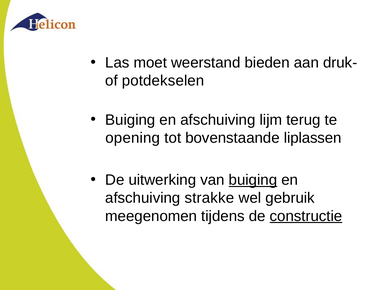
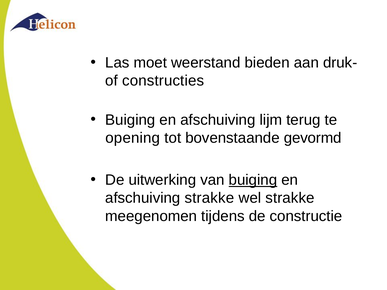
potdekselen: potdekselen -> constructies (163, 81)
liplassen: liplassen -> gevormd (313, 138)
wel gebruik: gebruik -> strakke (290, 198)
constructie underline: present -> none (306, 216)
